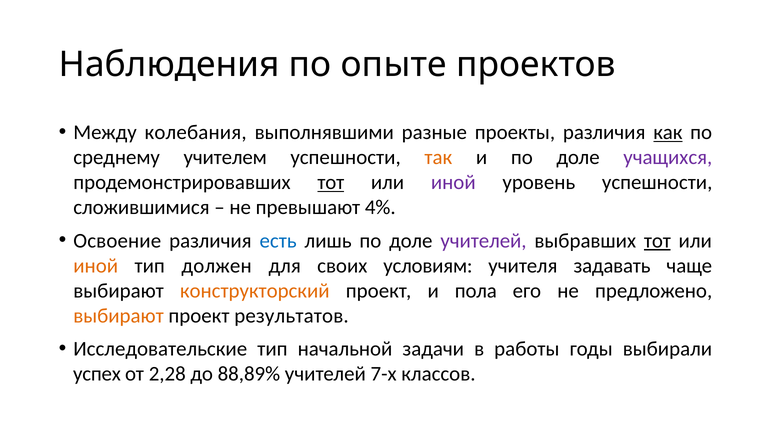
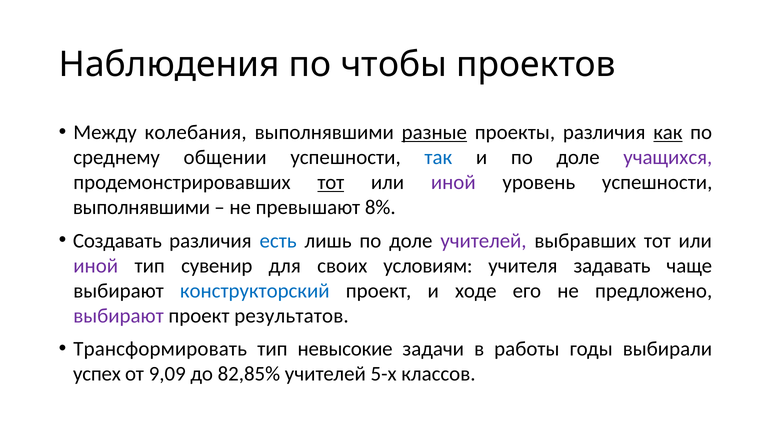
опыте: опыте -> чтобы (394, 65)
разные underline: none -> present (434, 132)
учителем: учителем -> общении (225, 158)
так colour: orange -> blue (438, 158)
сложившимися: сложившимися -> выполнявшими (142, 208)
4%: 4% -> 8% (380, 208)
Освоение: Освоение -> Создавать (117, 241)
тот underline: present -> none (657, 241)
иной colour: orange -> purple (96, 266)
должен: должен -> сувенир (217, 266)
конструкторский colour: orange -> blue (255, 291)
пола: пола -> ходе (476, 291)
выбирают colour: orange -> purple (119, 316)
Исследовательские: Исследовательские -> Трансформировать (160, 349)
начальной: начальной -> невысокие (345, 349)
2,28: 2,28 -> 9,09 (167, 374)
88,89%: 88,89% -> 82,85% (249, 374)
7-х: 7-х -> 5-х (384, 374)
